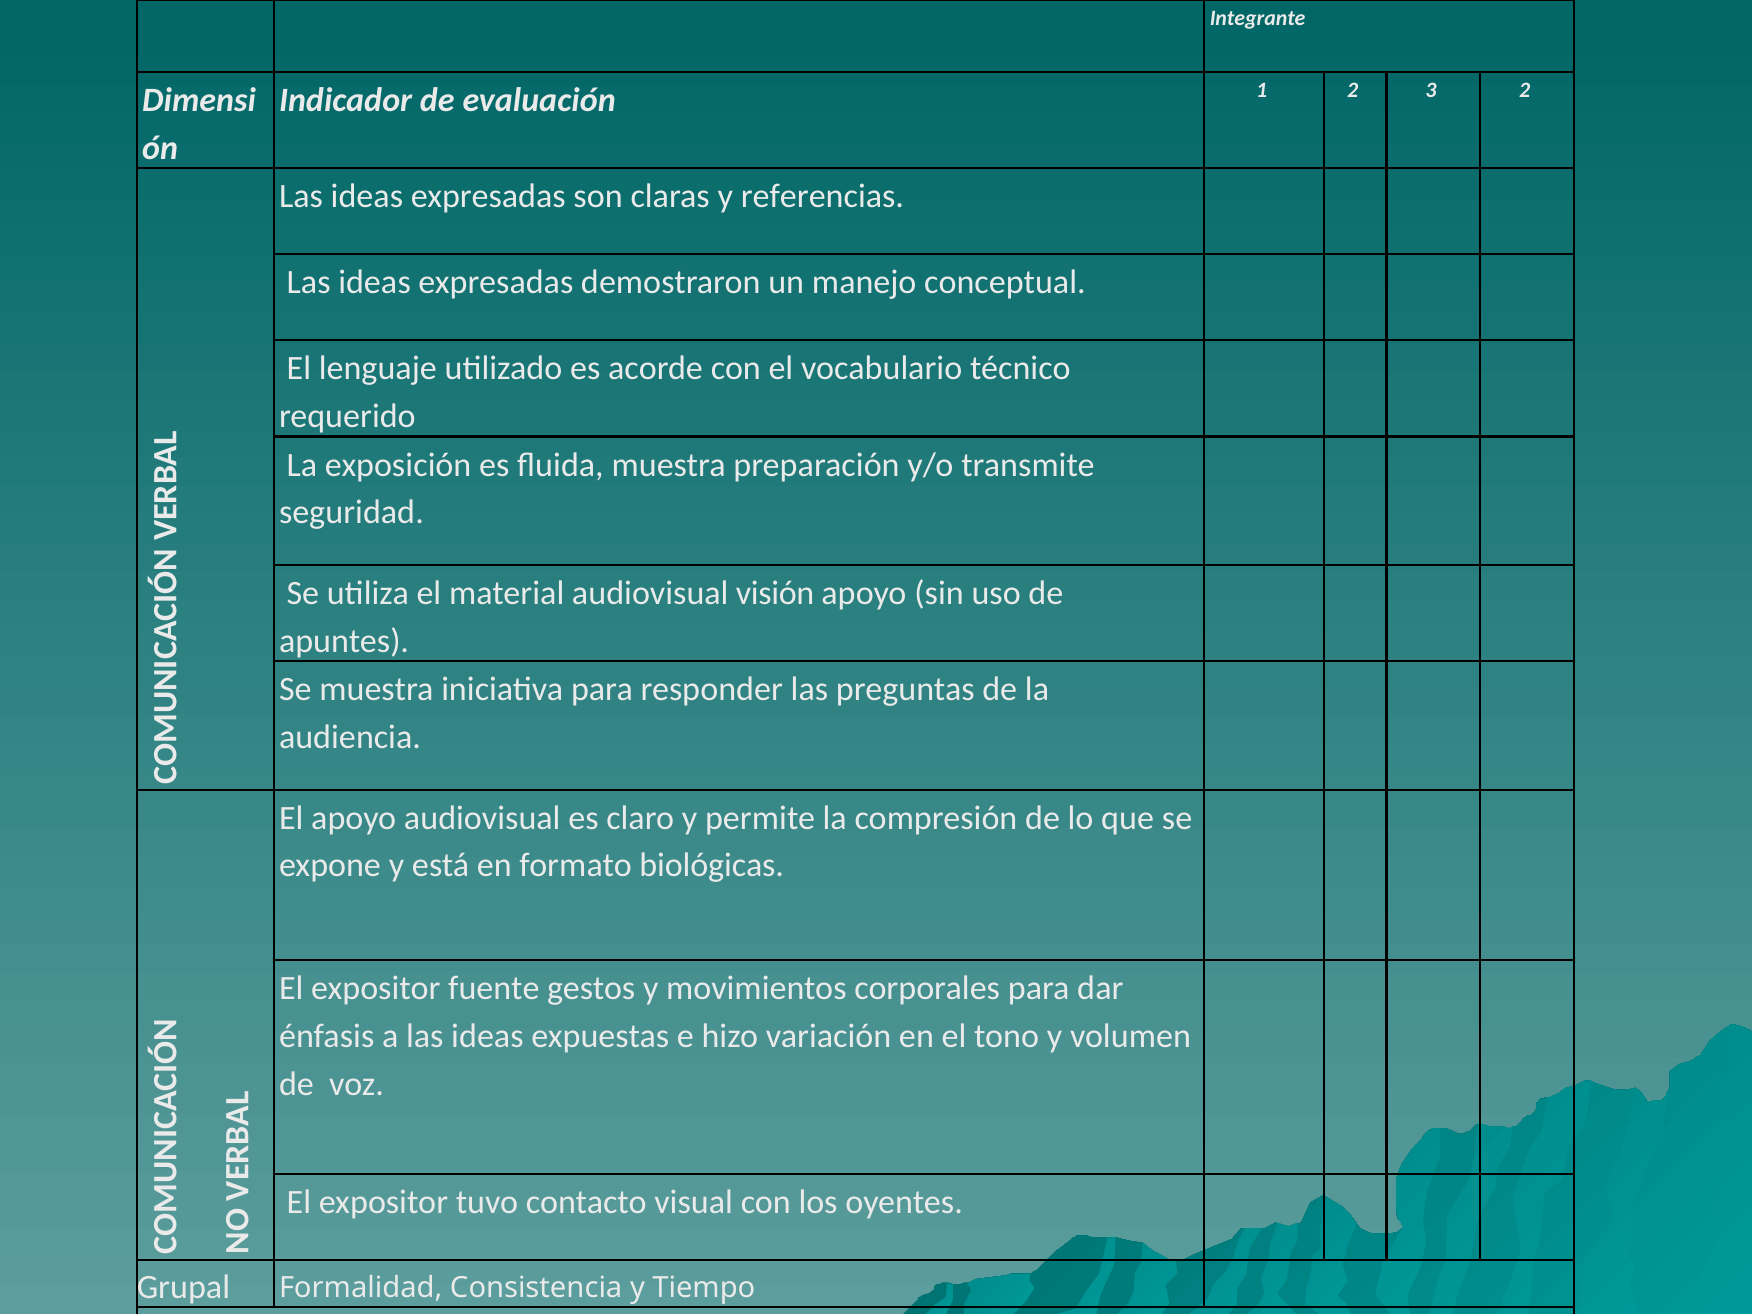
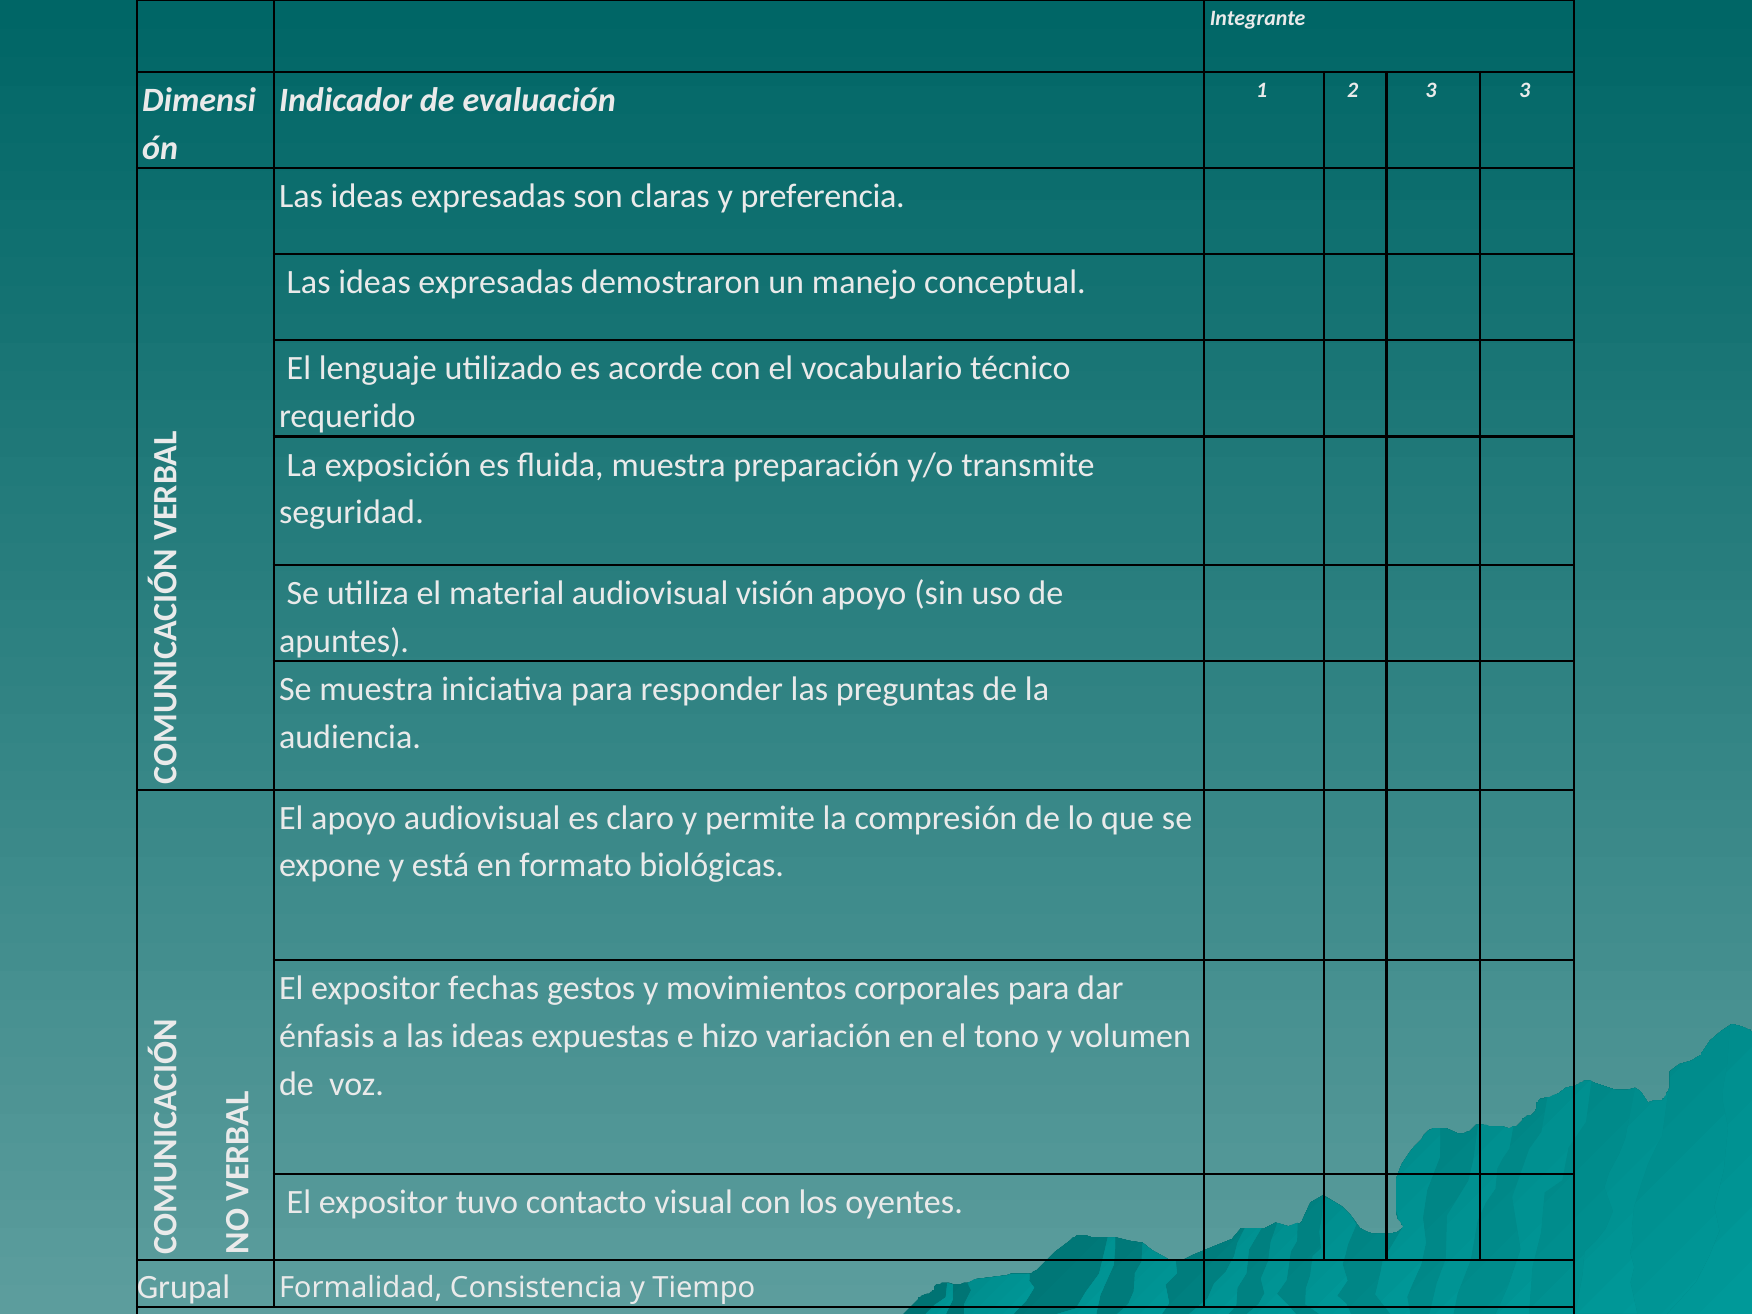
3 2: 2 -> 3 (1525, 90)
referencias: referencias -> preferencia (823, 196)
fuente: fuente -> fechas (494, 989)
